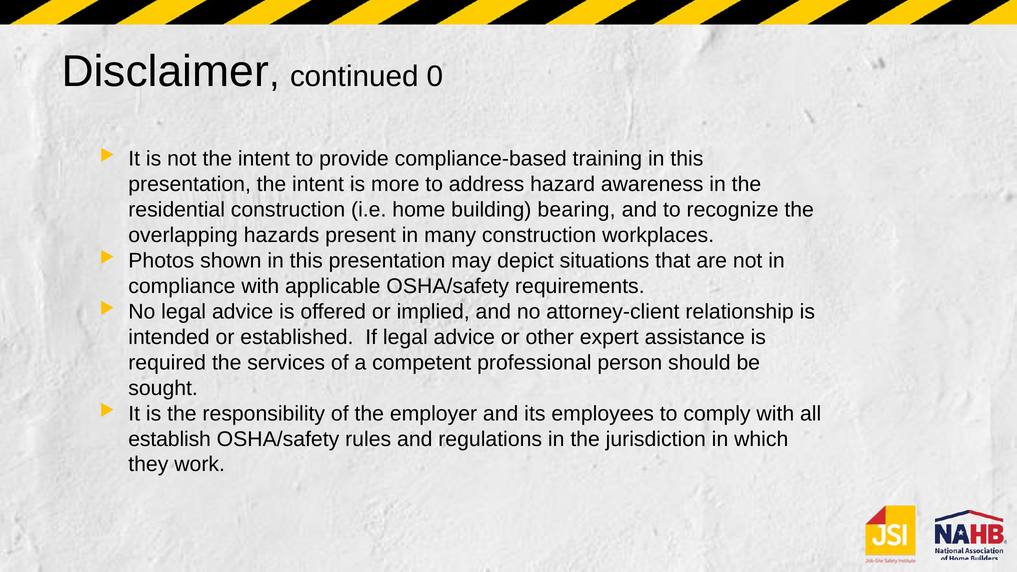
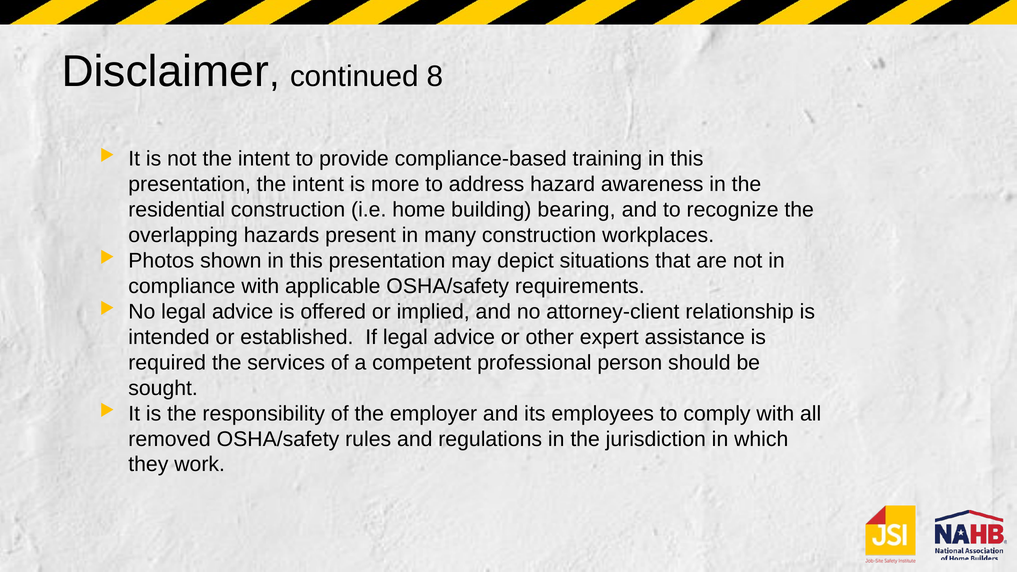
0: 0 -> 8 (435, 76)
establish: establish -> removed (170, 439)
